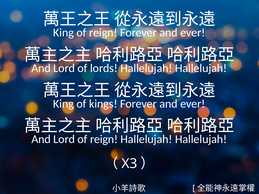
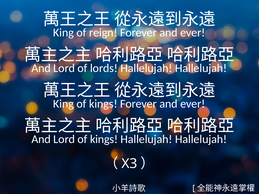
Lord of reign: reign -> kings (104, 139)
